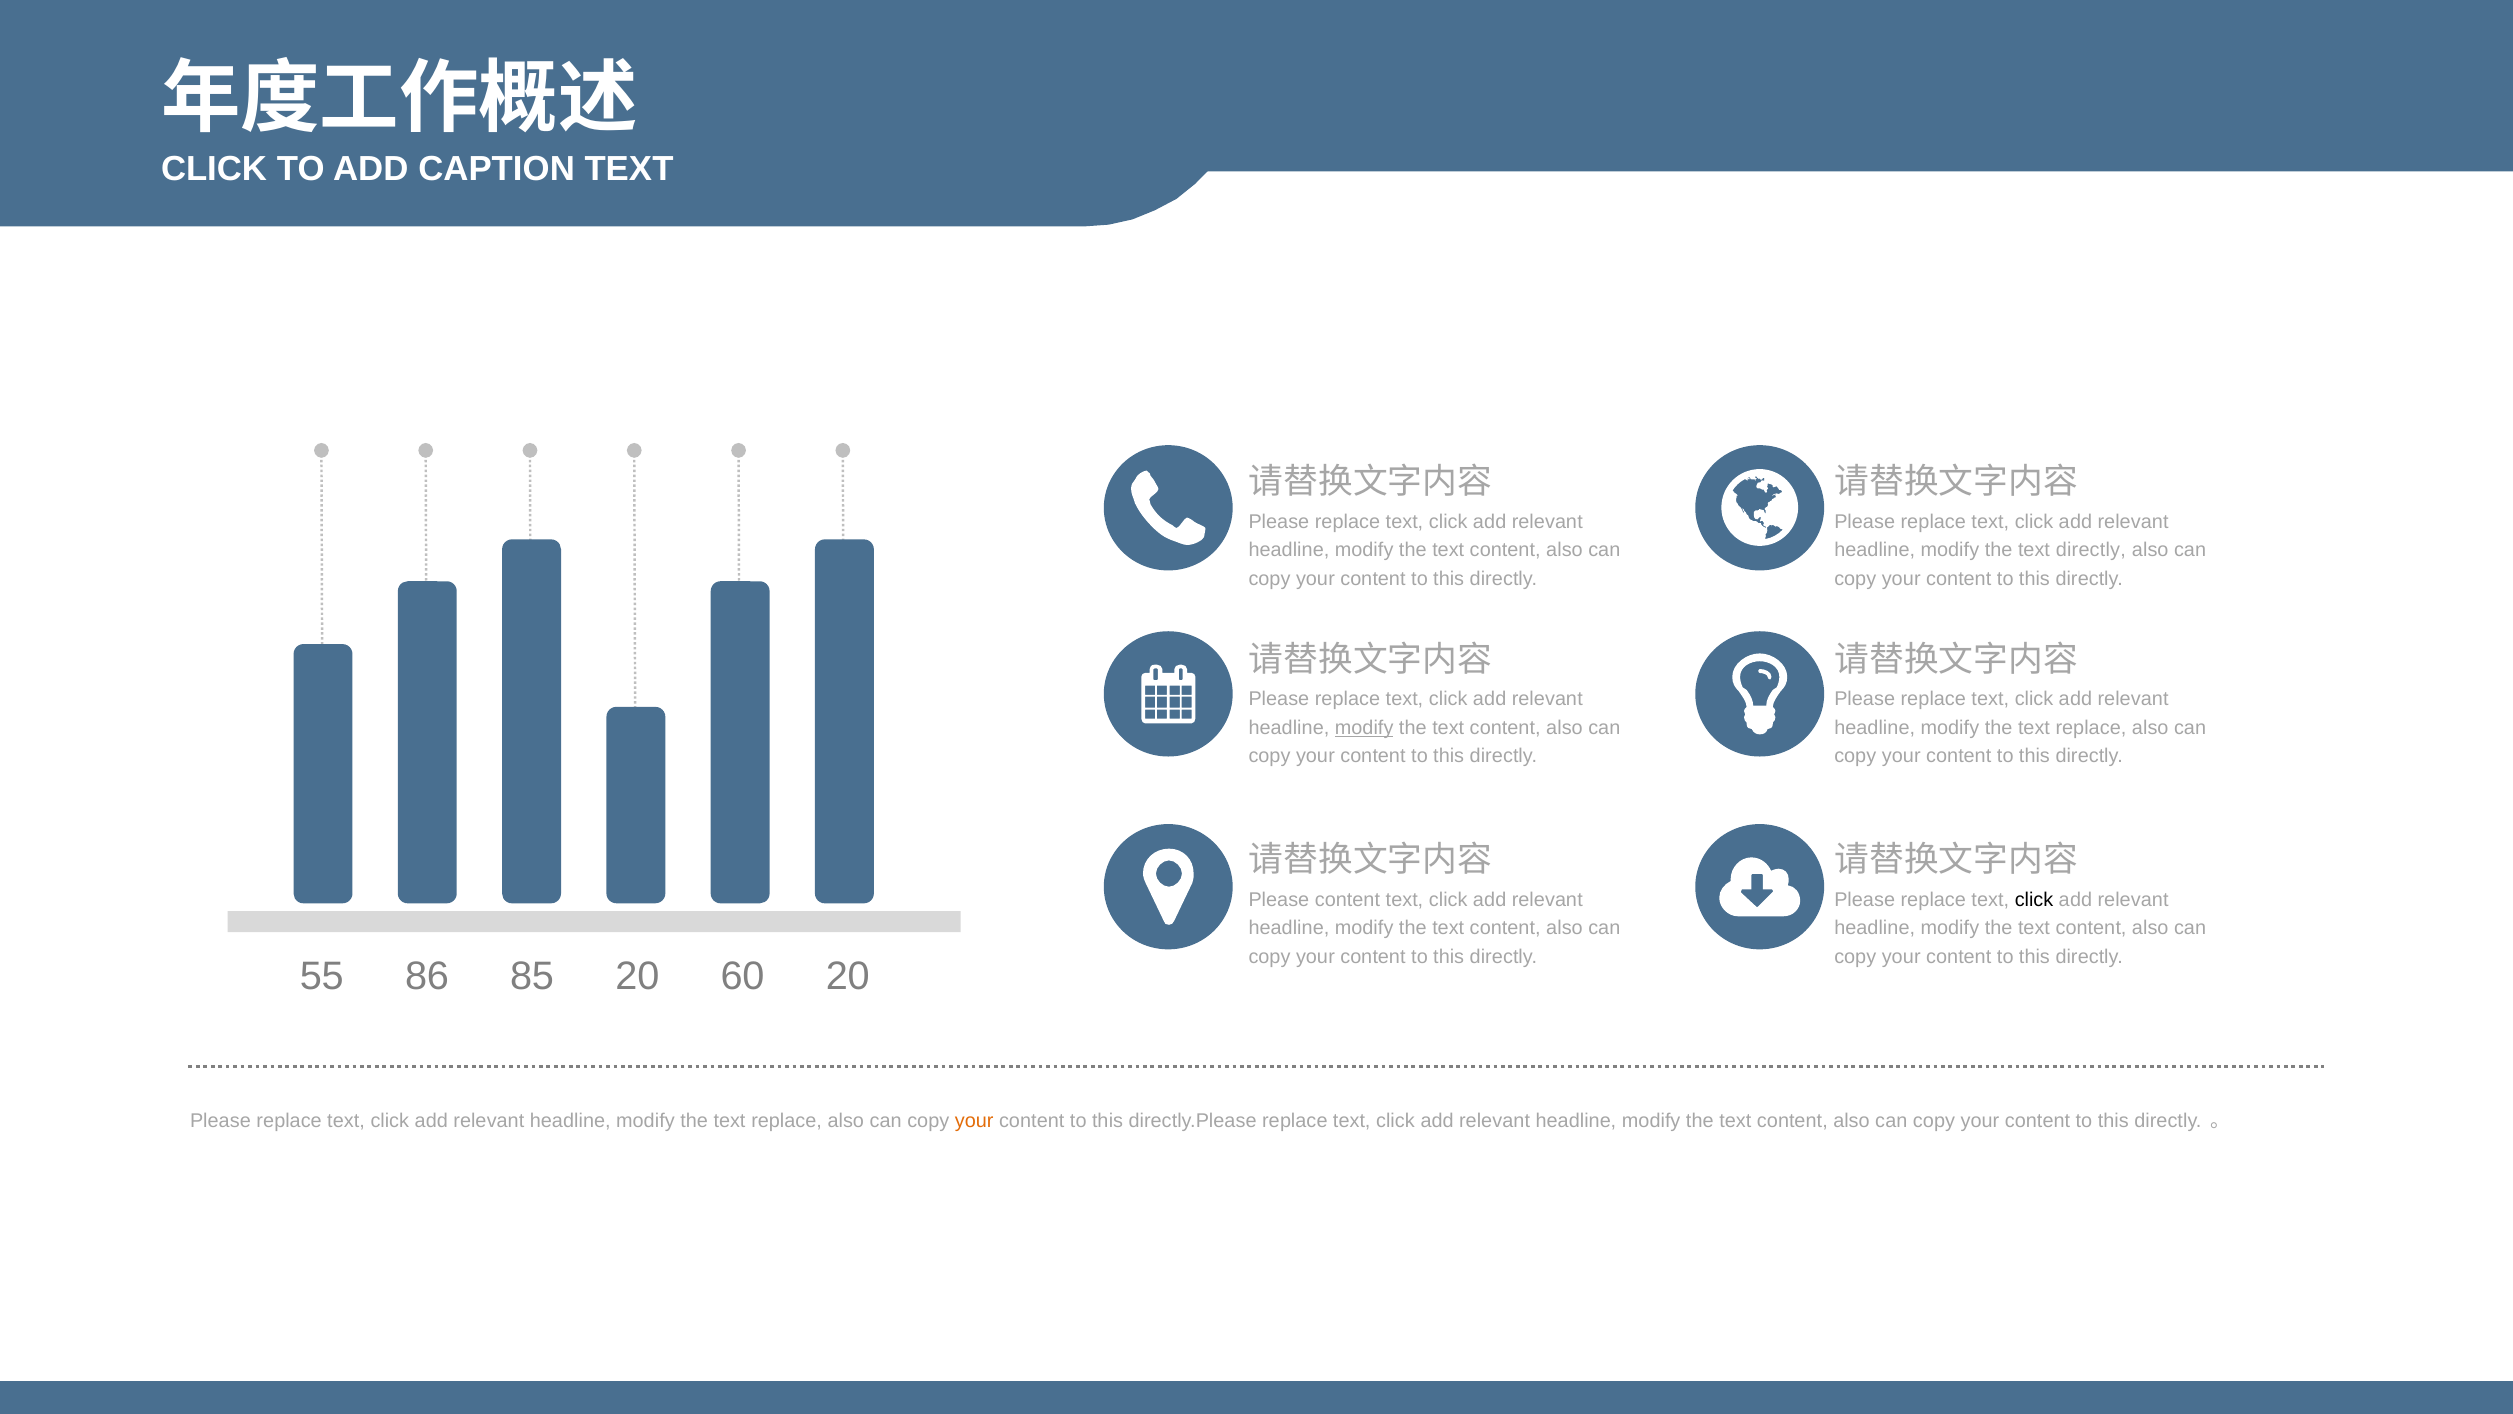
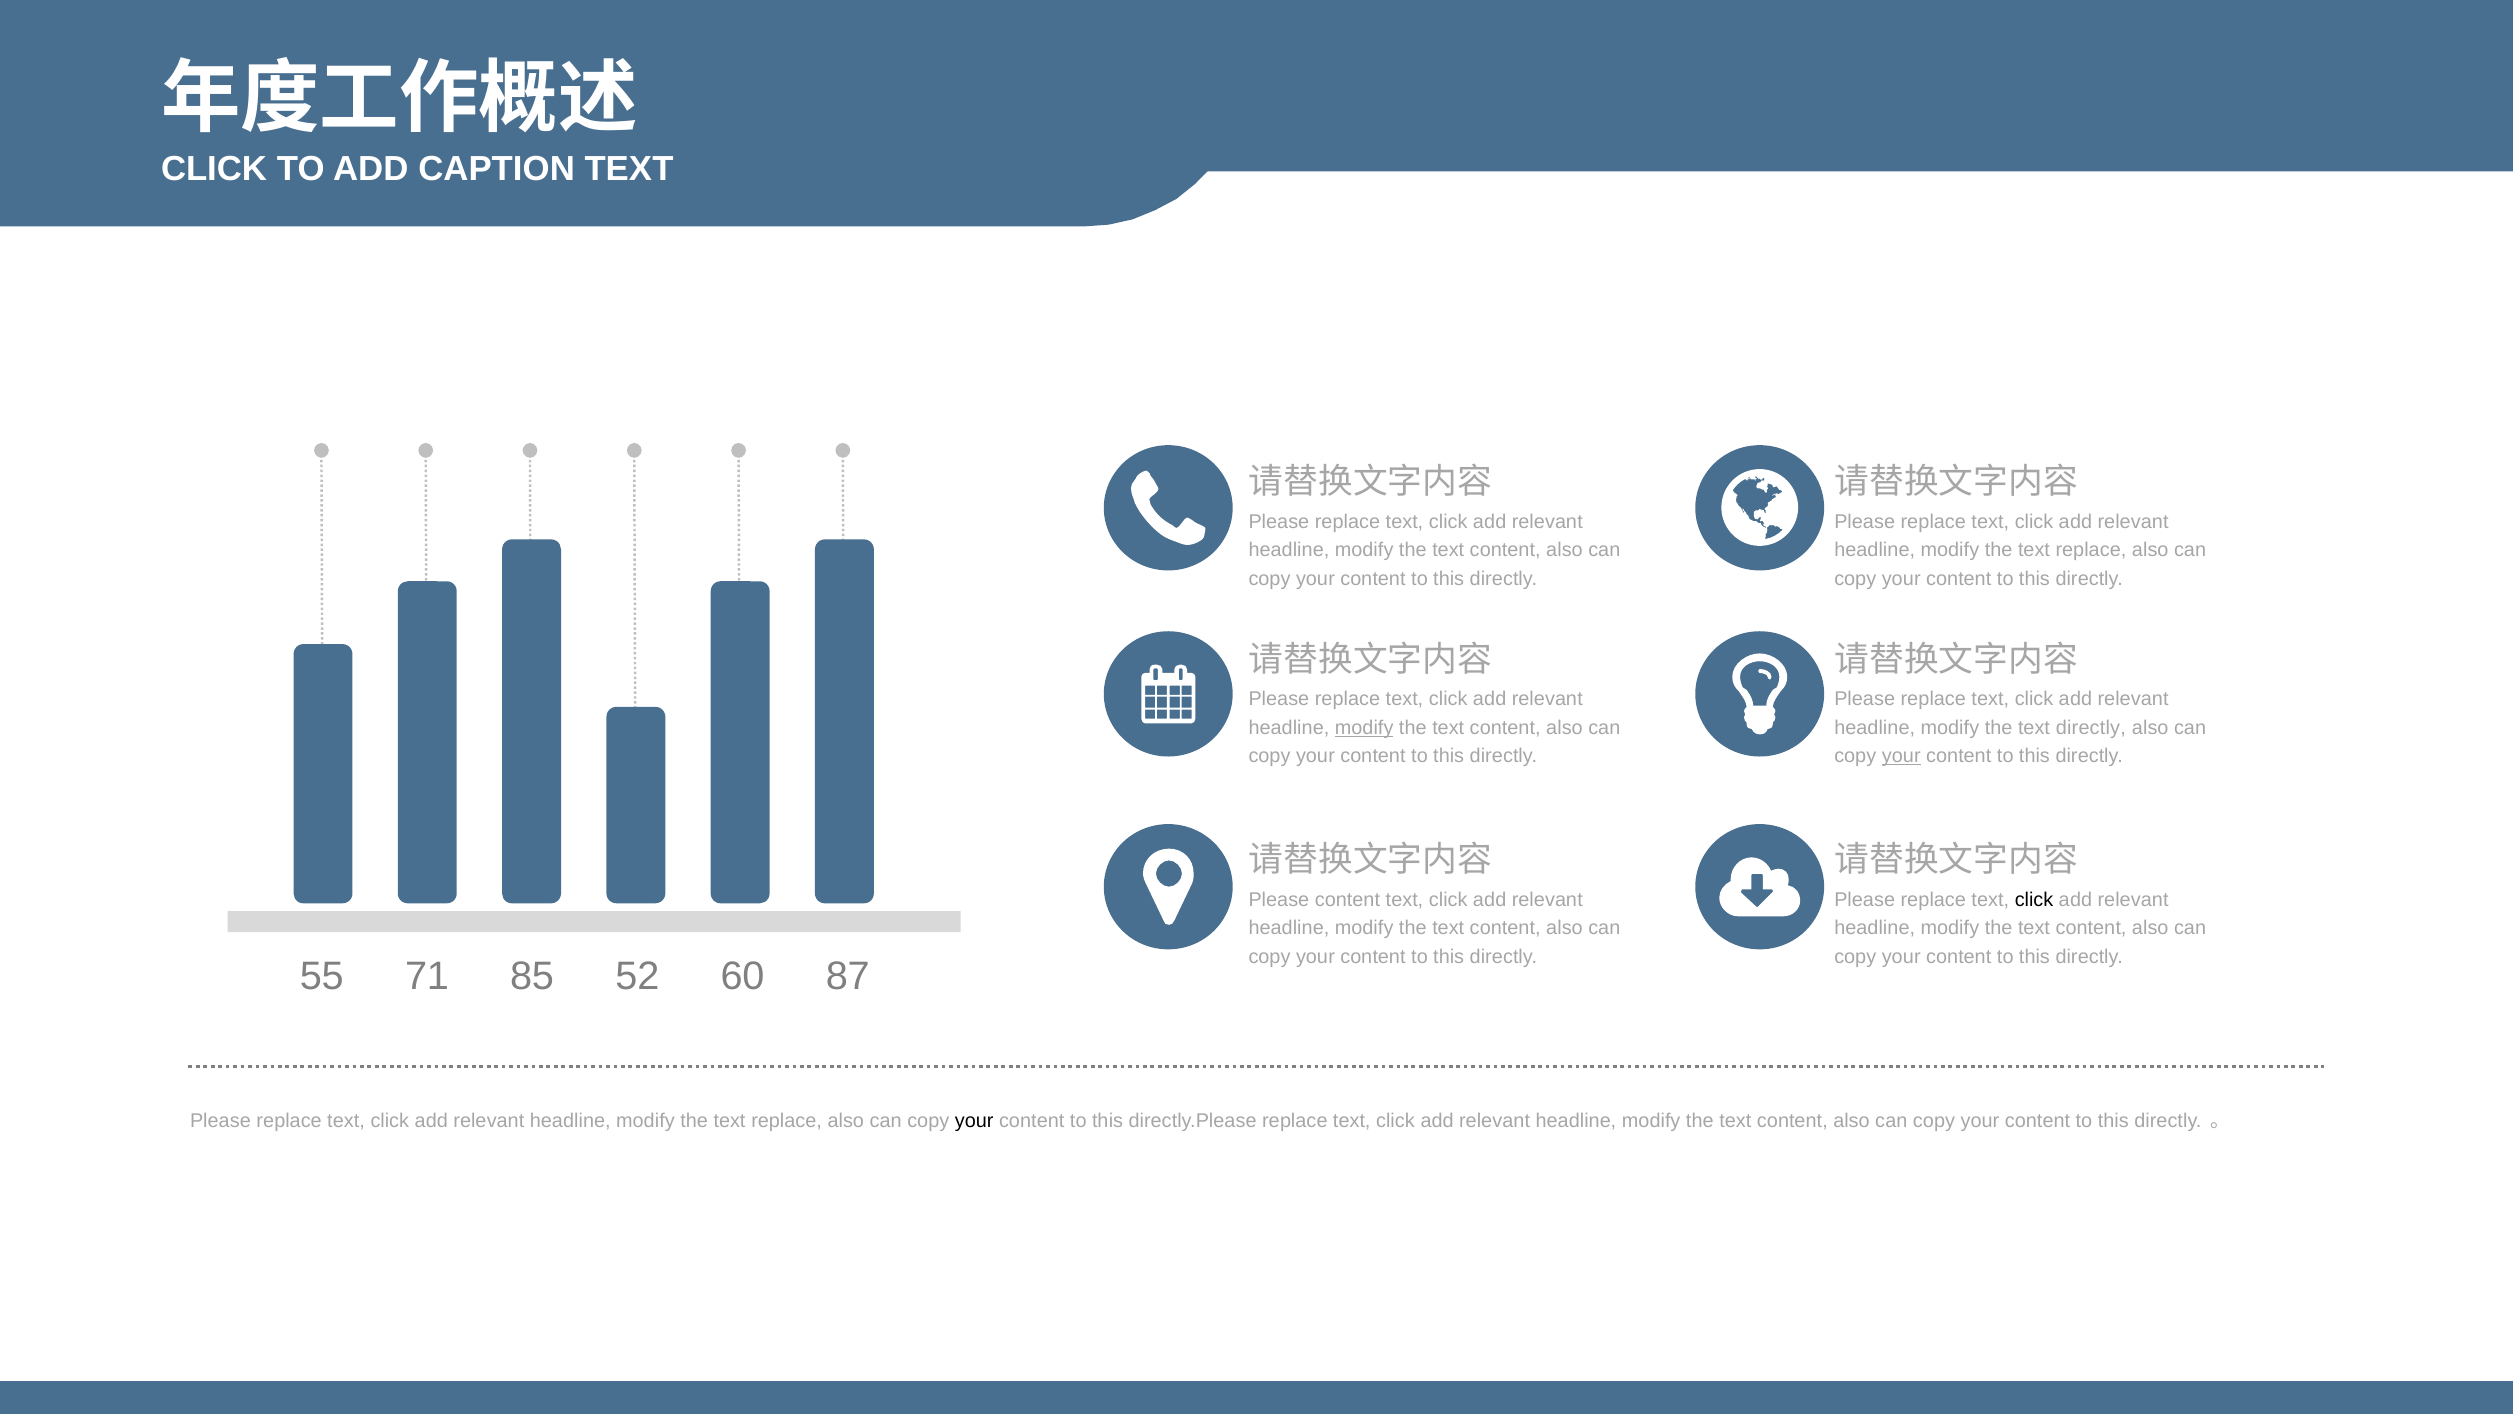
directly: directly -> replace (2091, 550)
replace: replace -> directly (2091, 728)
your underline: none -> present (1901, 756)
86: 86 -> 71 (427, 976)
85 20: 20 -> 52 (637, 976)
60 20: 20 -> 87 (848, 976)
your colour: orange -> black (974, 1121)
